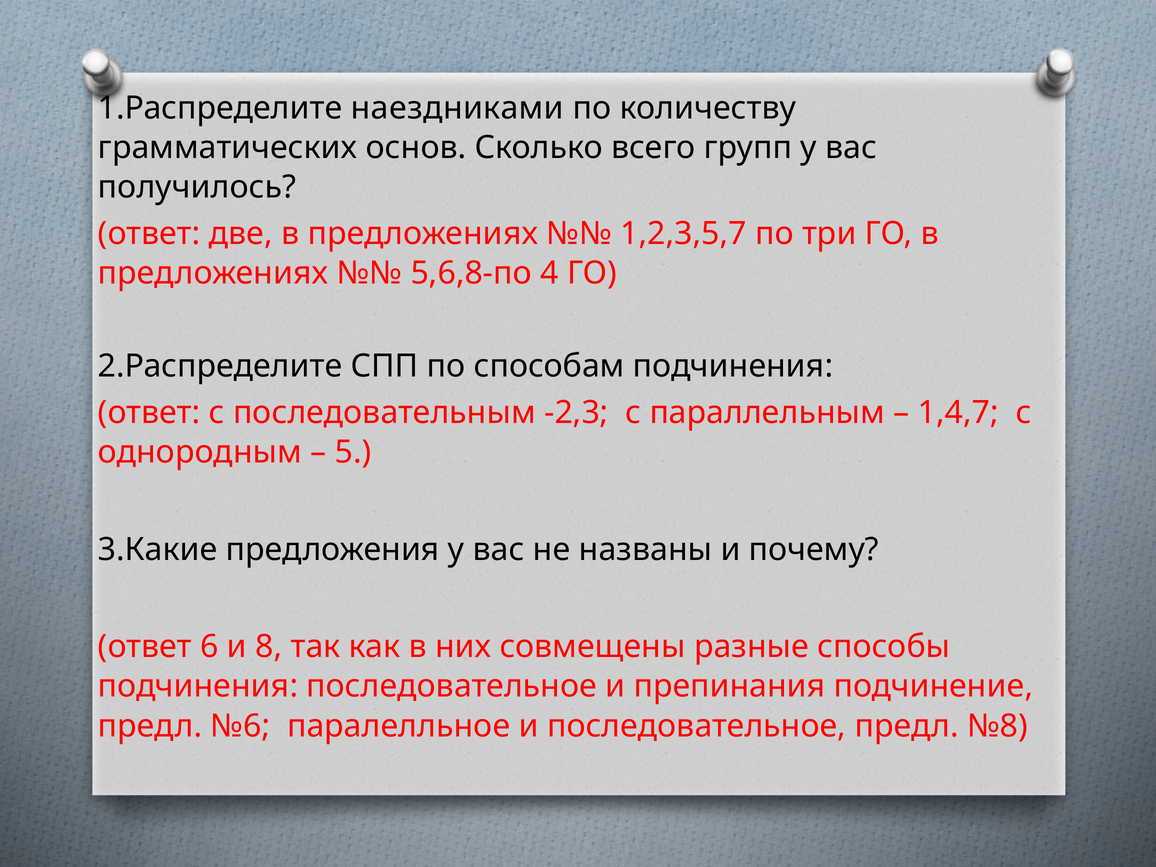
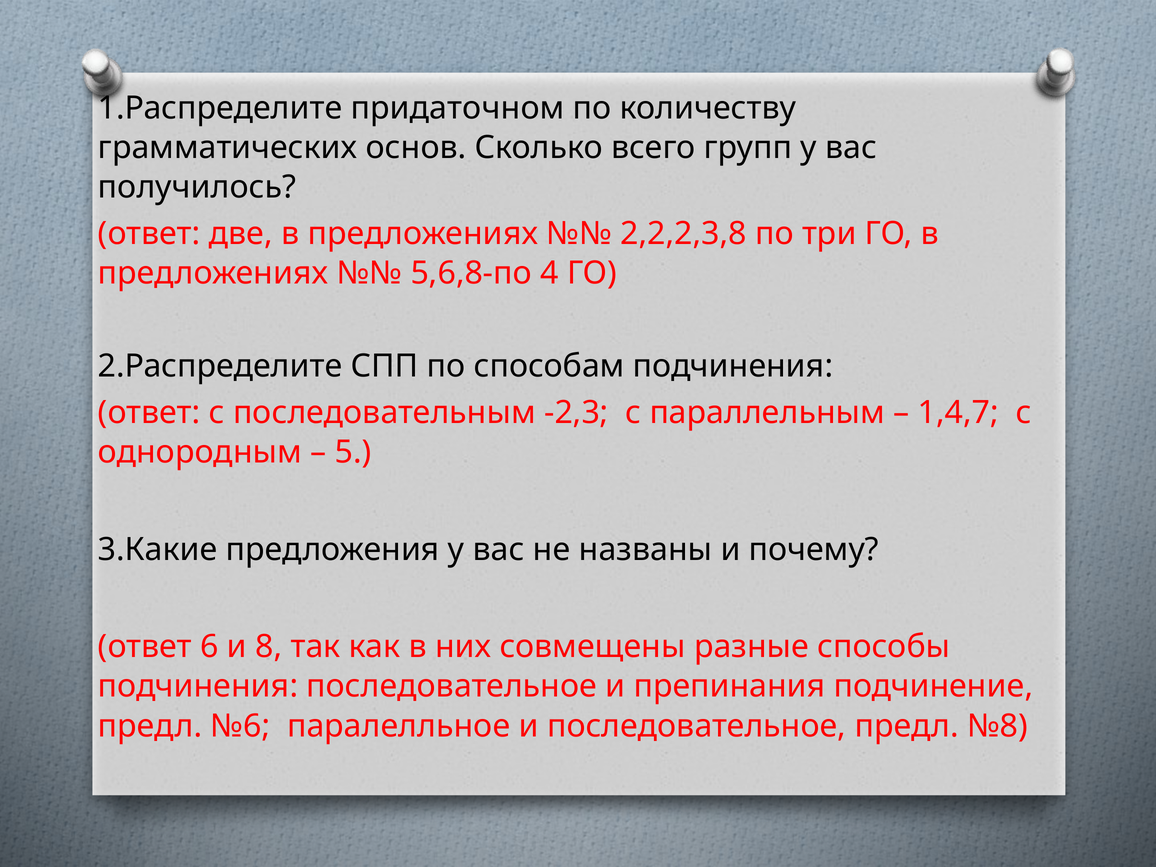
наездниками: наездниками -> придаточном (457, 108)
1,2,3,5,7: 1,2,3,5,7 -> 2,2,2,3,8 (684, 234)
